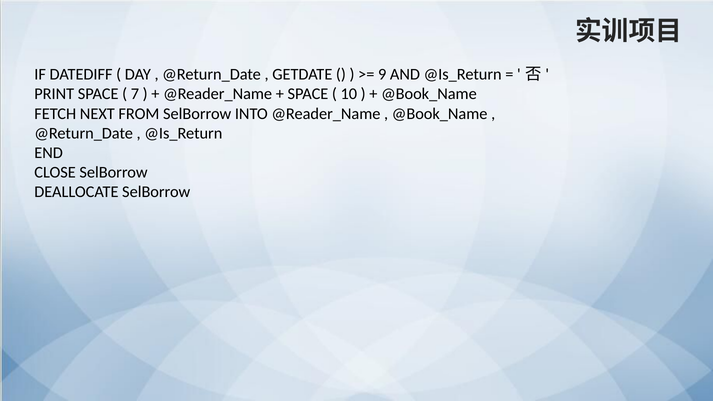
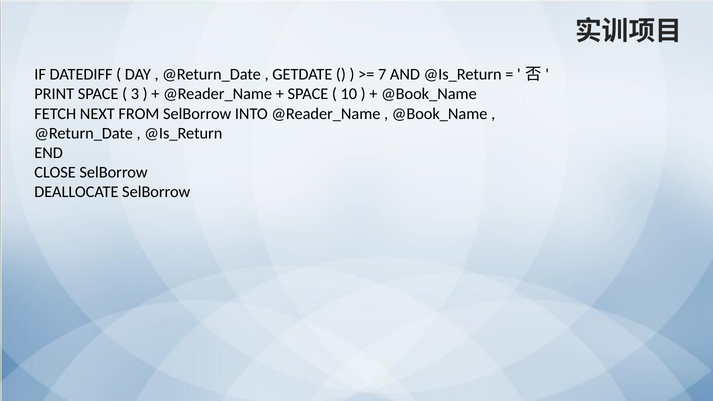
9: 9 -> 7 (382, 74)
7: 7 -> 3 (135, 94)
